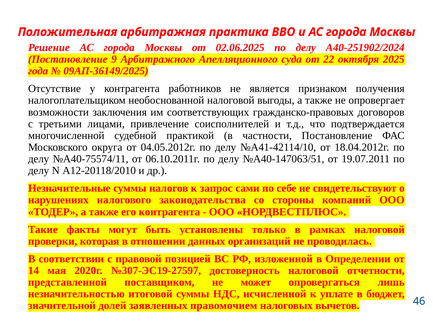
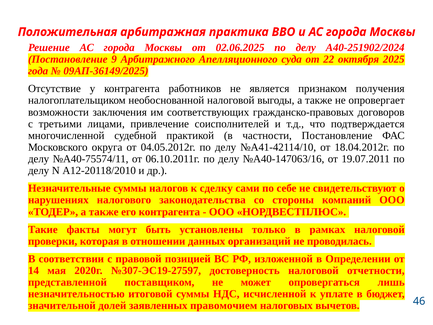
№А40-147063/51: №А40-147063/51 -> №А40-147063/16 (284, 159)
запрос: запрос -> сделку (216, 188)
